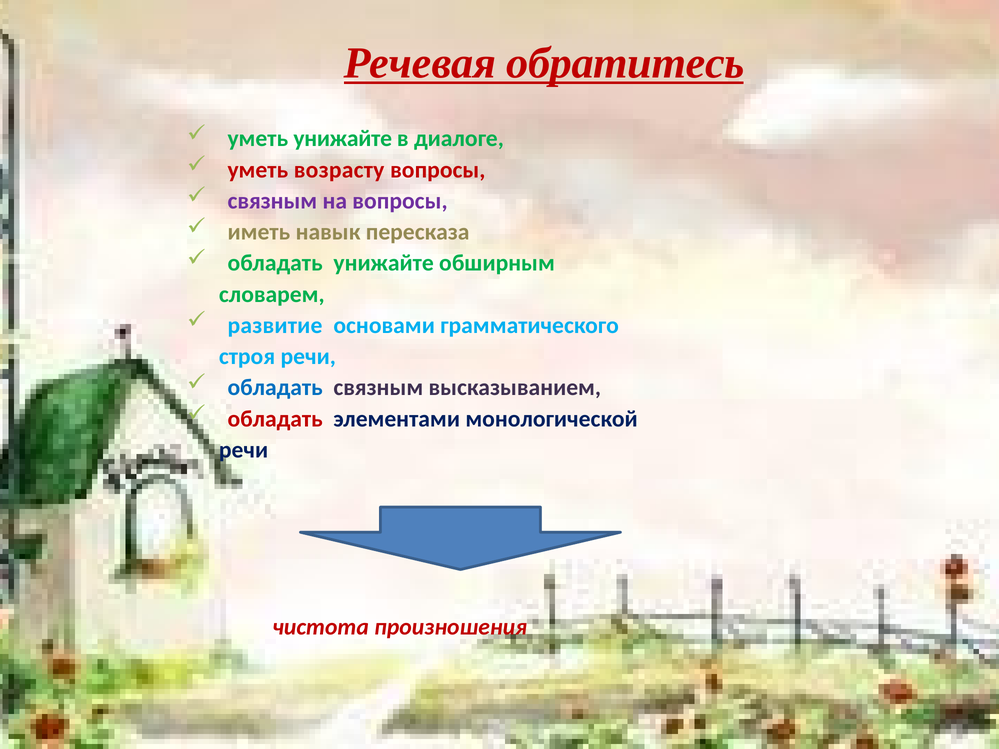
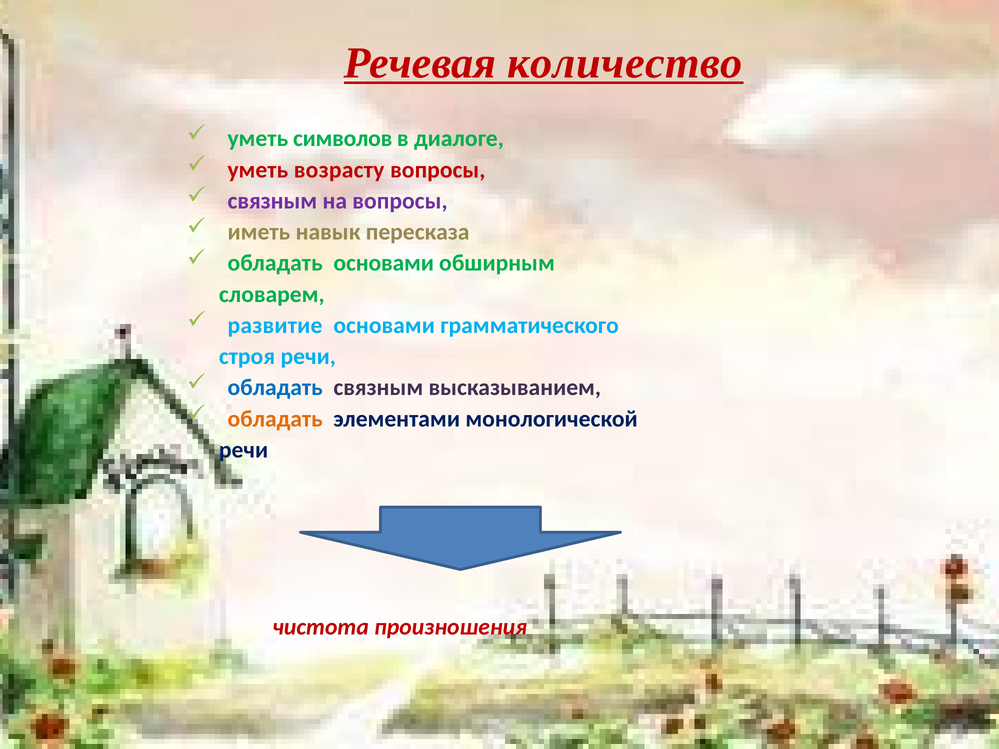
обратитесь: обратитесь -> количество (625, 63)
уметь унижайте: унижайте -> символов (343, 139)
обладать унижайте: унижайте -> основами (384, 263)
обладать colour: red -> orange (275, 419)
